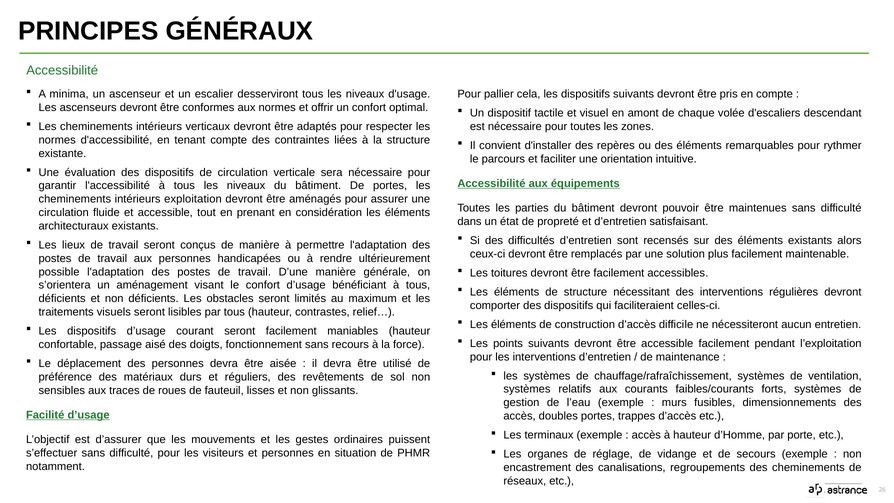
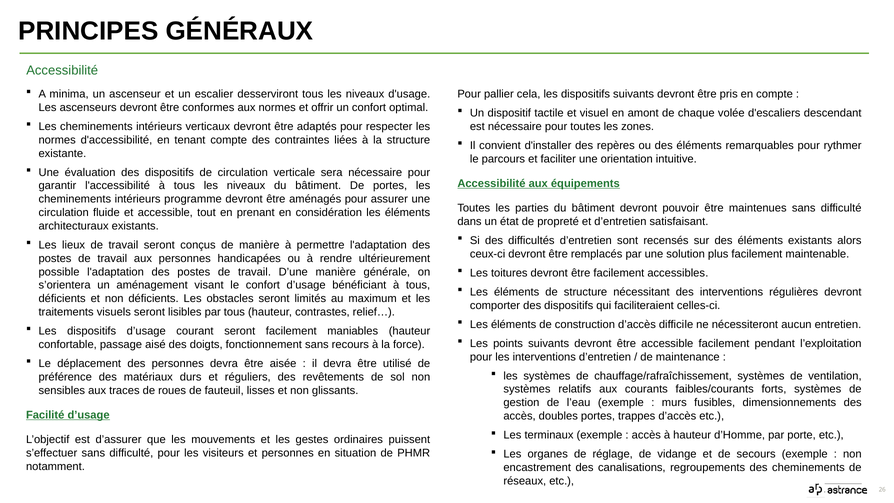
exploitation: exploitation -> programme (193, 199)
